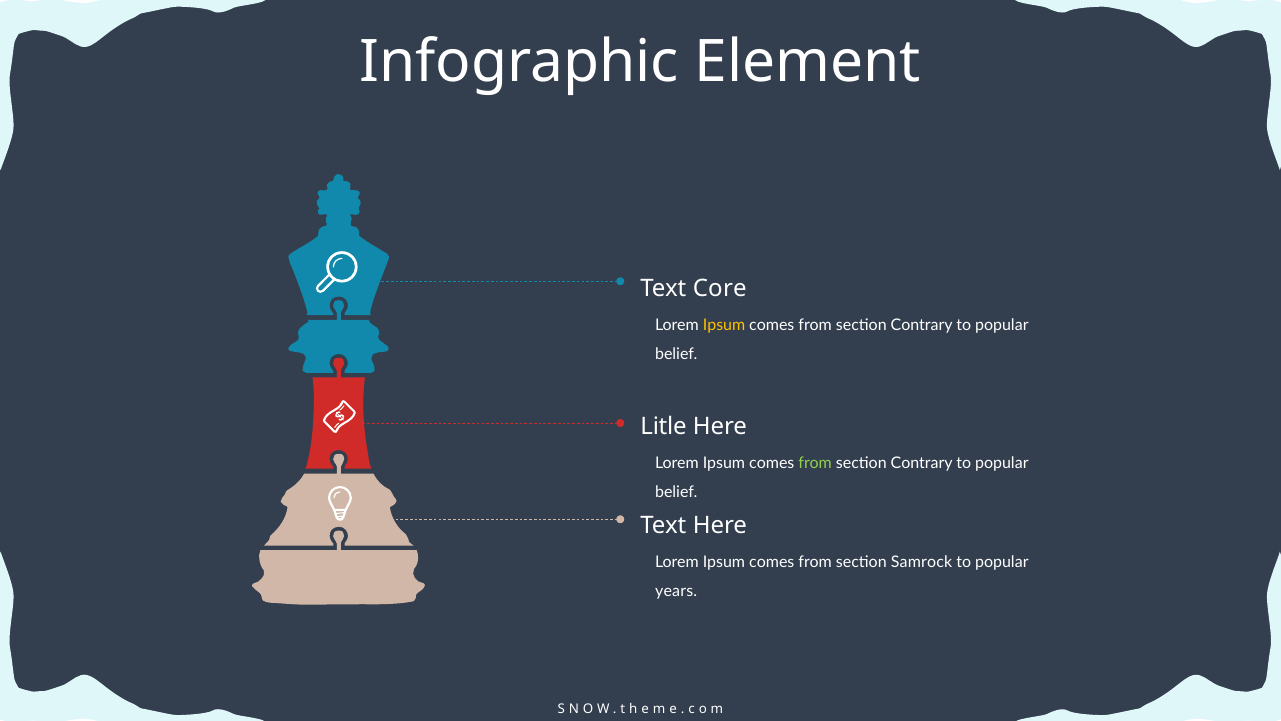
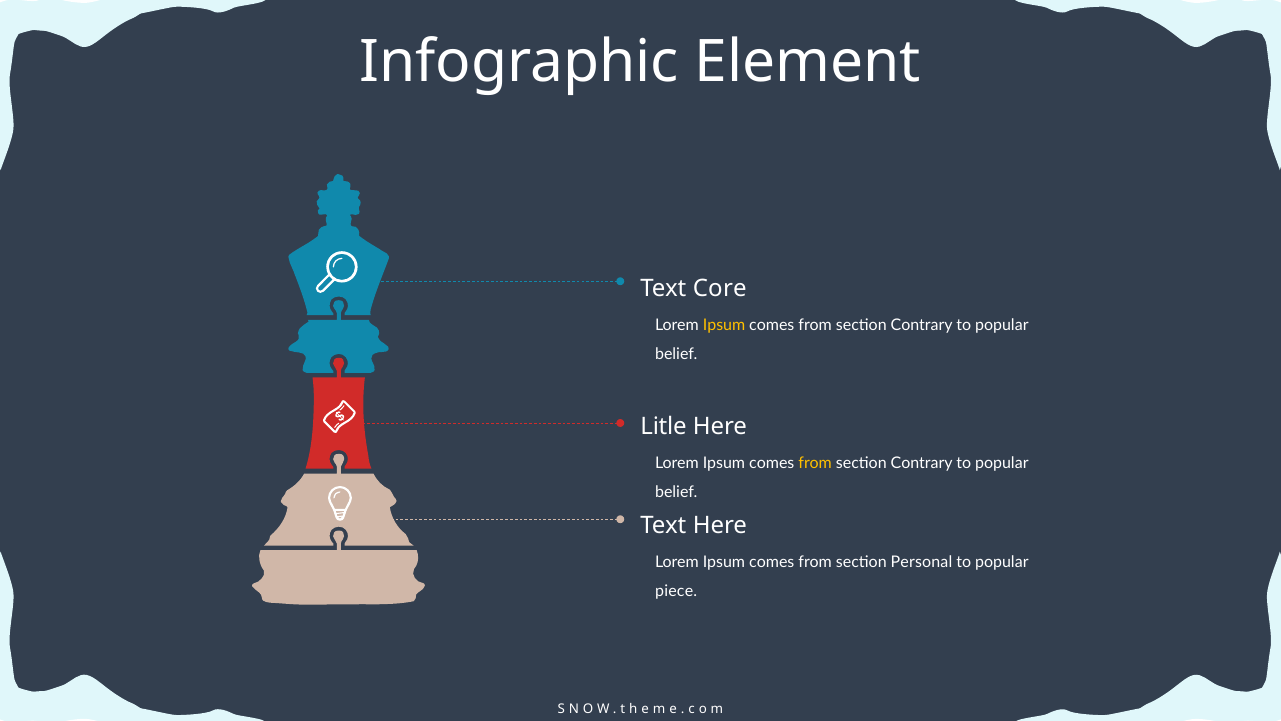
from colour: light green -> yellow (815, 463)
Samrock: Samrock -> Personal (922, 562)
years: years -> piece (676, 591)
